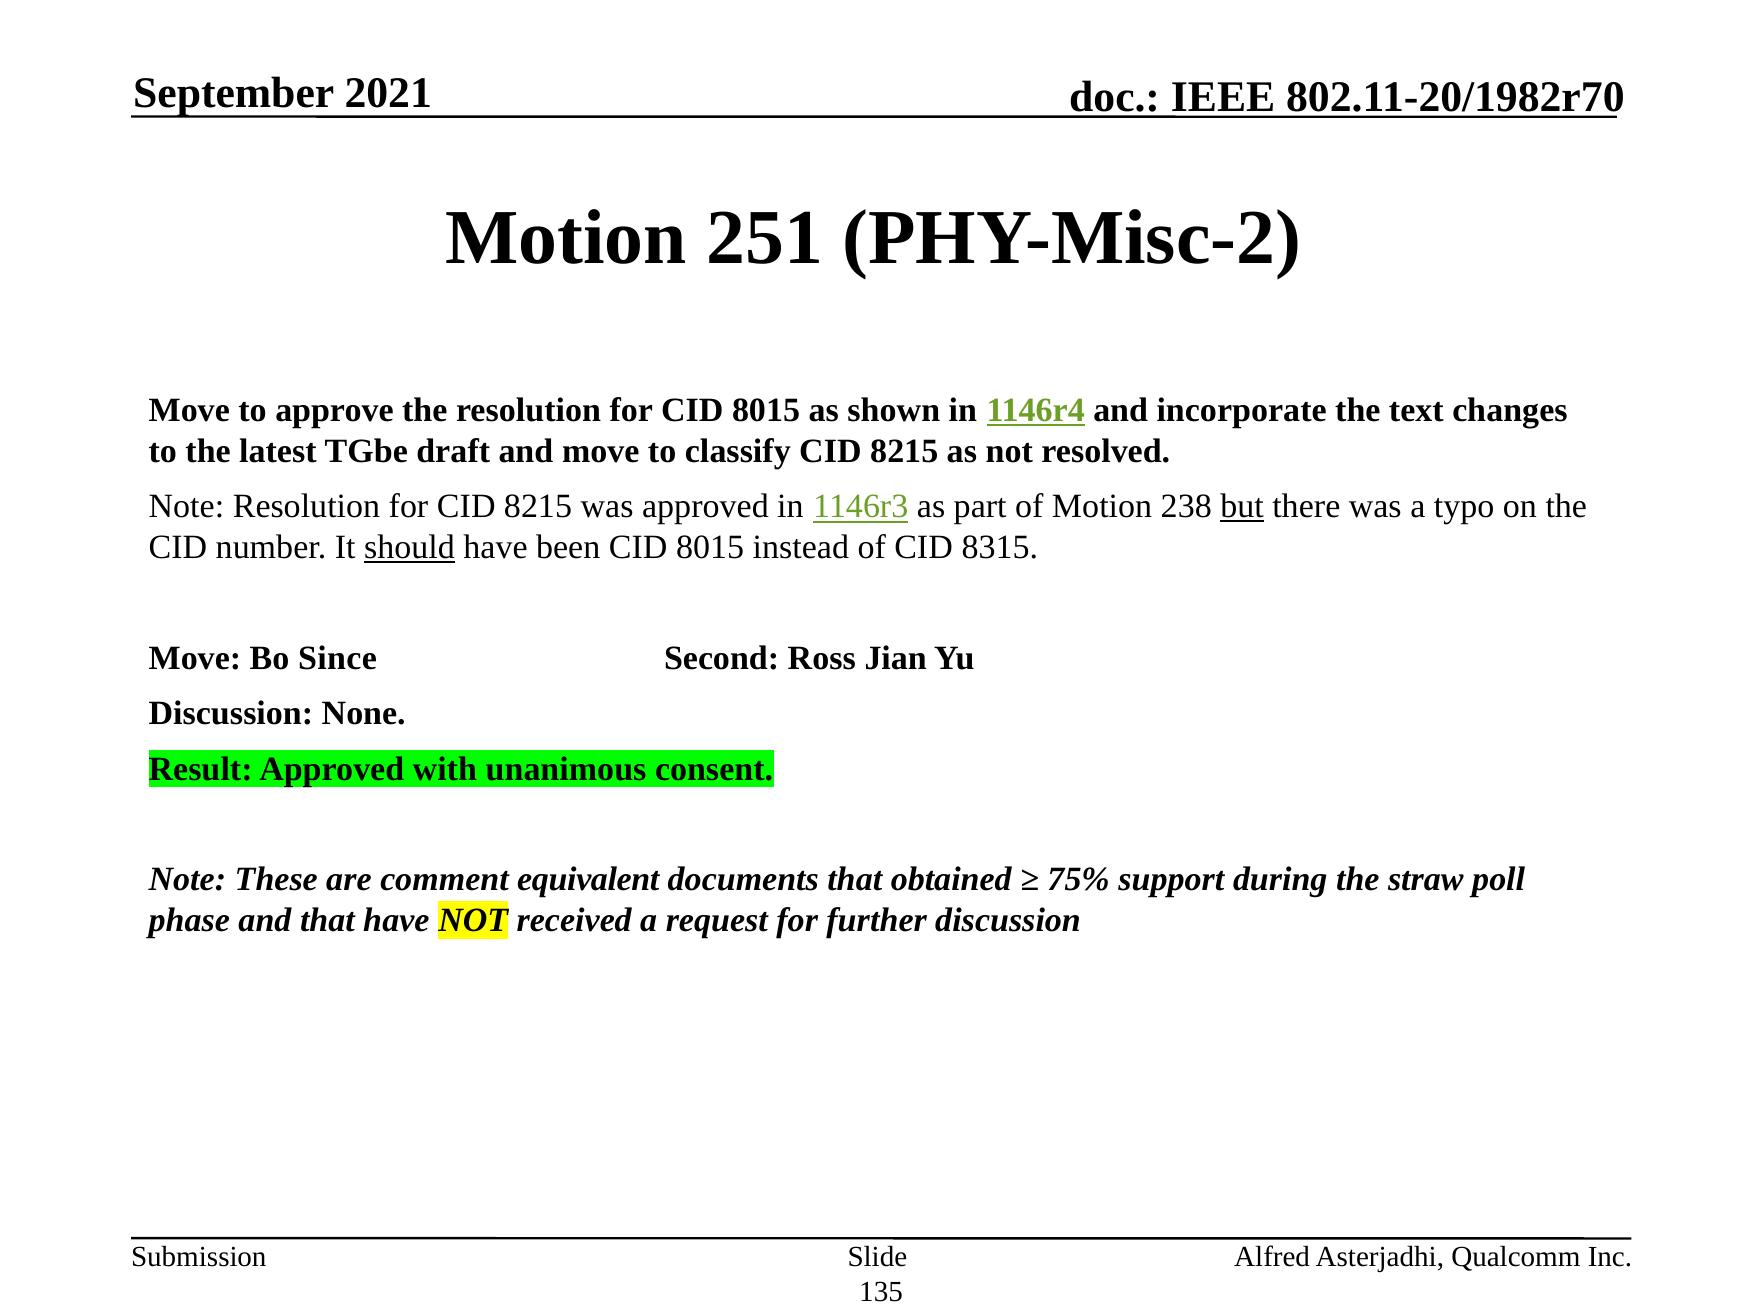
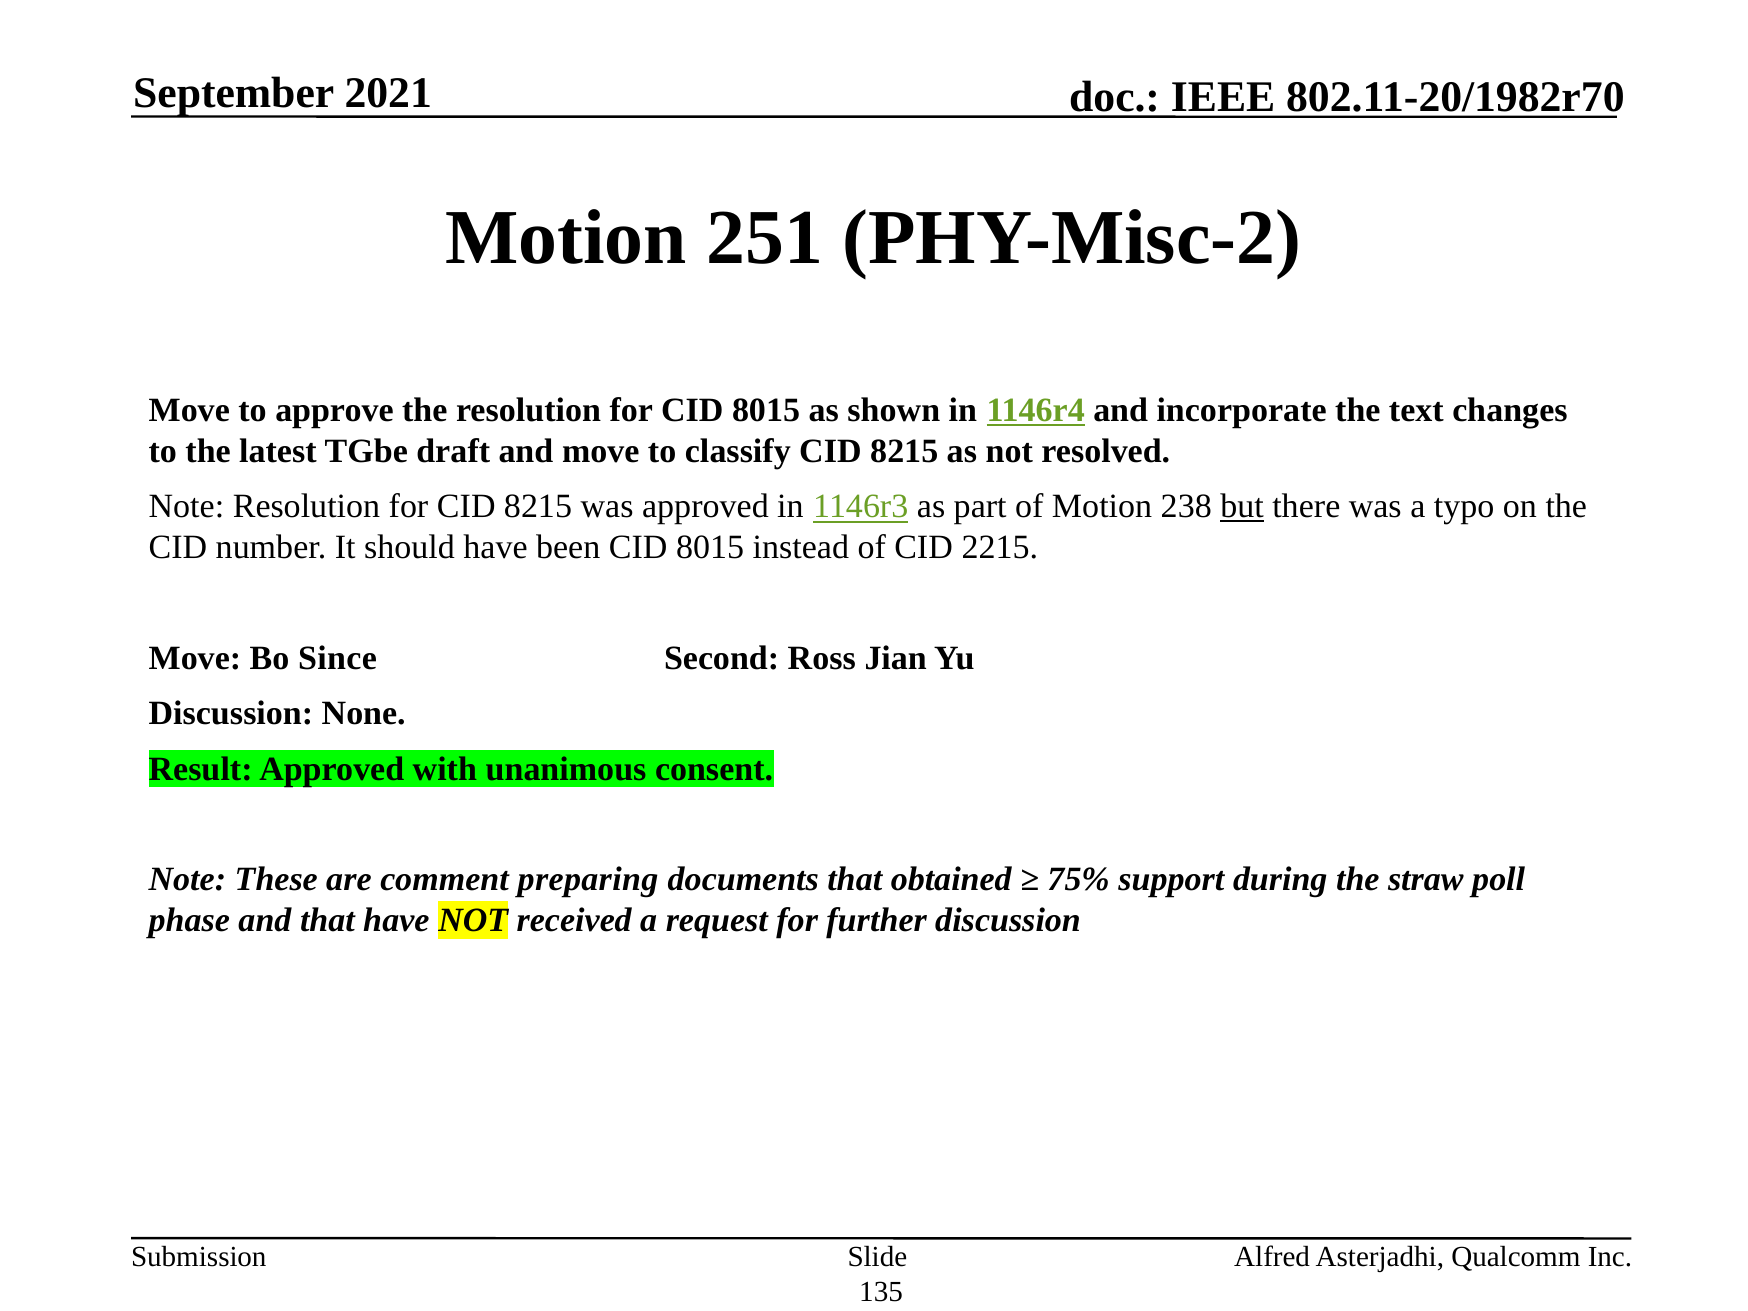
should underline: present -> none (409, 547)
8315: 8315 -> 2215 (1000, 547)
equivalent: equivalent -> preparing (588, 880)
